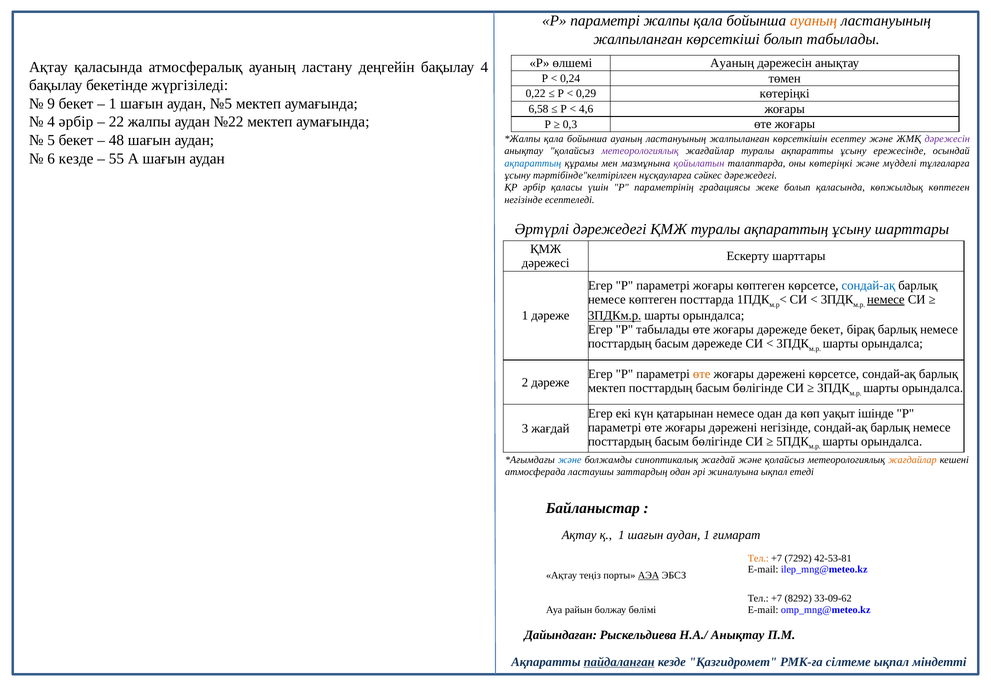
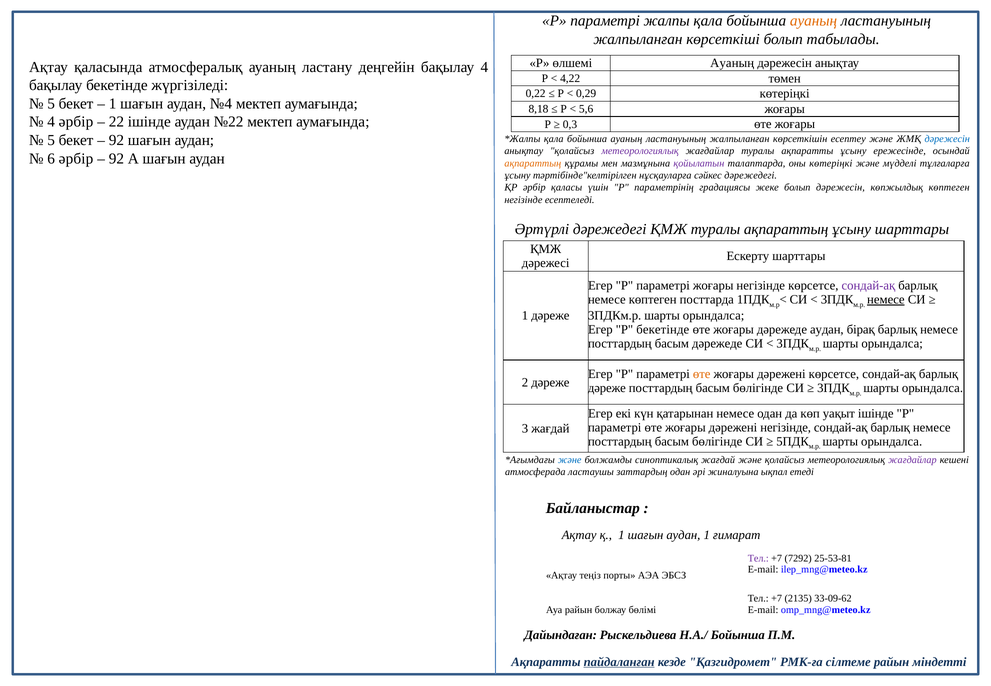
0,24: 0,24 -> 4,22 (570, 78)
9: 9 -> 5 (51, 104)
№5: №5 -> №4 (221, 104)
6,58: 6,58 -> 8,18 (538, 109)
4,6: 4,6 -> 5,6 (586, 109)
22 жалпы: жалпы -> ішінде (149, 122)
48: 48 -> 92 (116, 140)
дәрежесін colour: purple -> blue (947, 139)
6 кезде: кезде -> әрбір (76, 159)
55: 55 -> 92 (116, 159)
ақпараттың colour: blue -> orange (533, 163)
болып қаласында: қаласында -> дәрежесін (840, 188)
жоғары көптеген: көптеген -> негізінде (761, 286)
сондай-ақ colour: blue -> purple (868, 286)
3ПДКм.р underline: present -> none (615, 316)
P табылады: табылады -> бекетінде (663, 330)
дәрежеде бекет: бекет -> аудан (827, 330)
мектеп: мектеп -> дәреже (607, 388)
жағдайлар colour: orange -> purple (912, 460)
Тел colour: orange -> purple (758, 558)
42-53-81: 42-53-81 -> 25-53-81 (833, 558)
АЭА underline: present -> none (649, 575)
8292: 8292 -> 2135 (798, 598)
Н.А./ Анықтау: Анықтау -> Бойынша (738, 635)
сілтеме ықпал: ықпал -> райын (892, 662)
